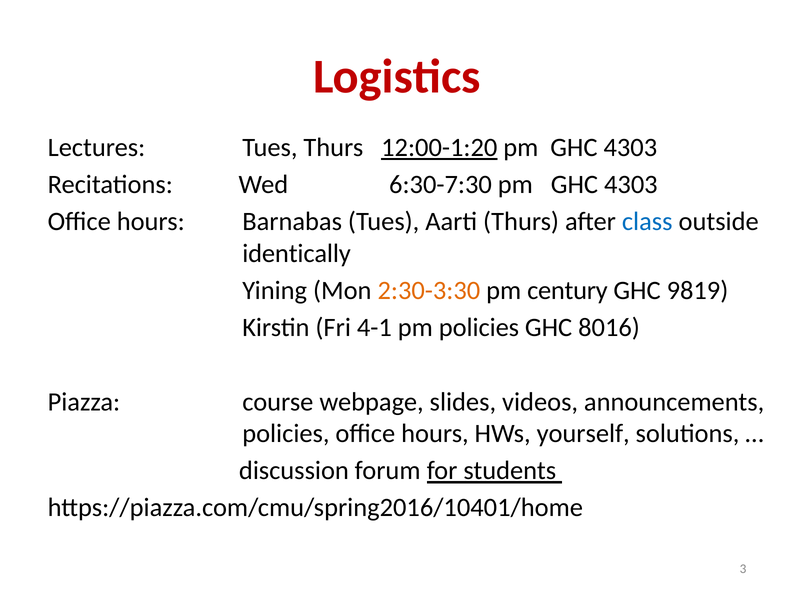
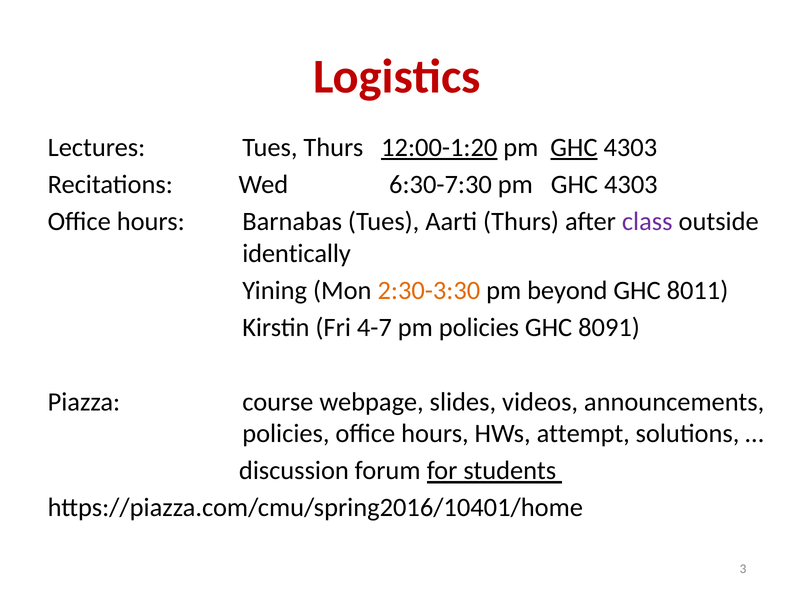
GHC underline: none -> present (574, 147)
class colour: blue -> purple (647, 222)
century: century -> beyond (567, 290)
9819: 9819 -> 8011 (697, 290)
4-1: 4-1 -> 4-7 (374, 327)
8016: 8016 -> 8091 (609, 327)
yourself: yourself -> attempt (583, 433)
